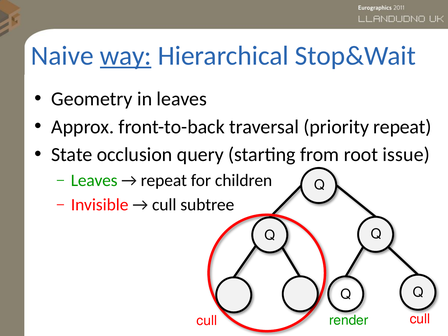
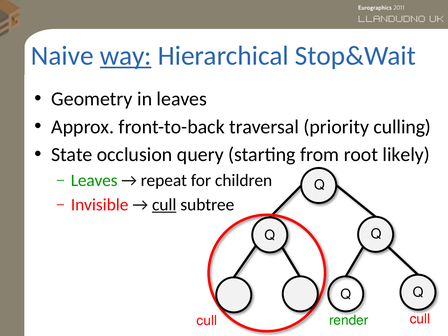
priority repeat: repeat -> culling (402, 127)
issue: issue -> likely (406, 155)
cull underline: none -> present (164, 205)
